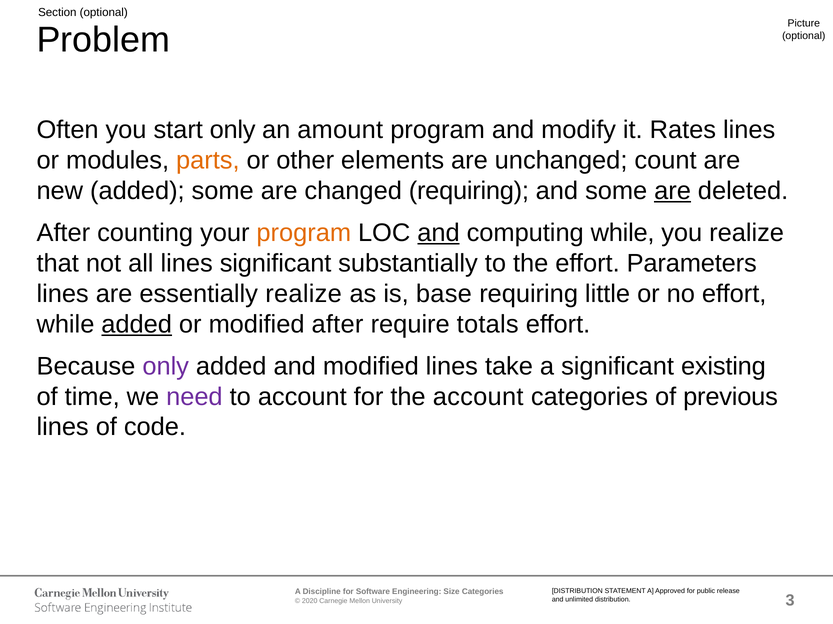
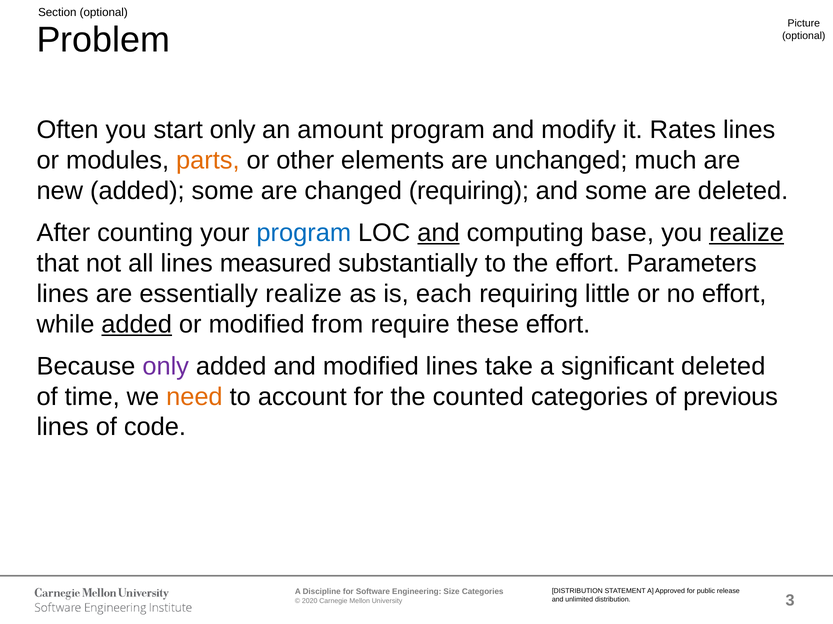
count: count -> much (666, 160)
are underline: present -> none (673, 191)
program colour: orange -> blue (304, 233)
computing while: while -> base (622, 233)
realize underline: none -> present (747, 233)
lines significant: significant -> measured (276, 264)
base: base -> each (444, 294)
modified after: after -> from (337, 325)
totals: totals -> these (488, 325)
significant existing: existing -> deleted (723, 367)
need colour: purple -> orange (194, 397)
the account: account -> counted (478, 397)
